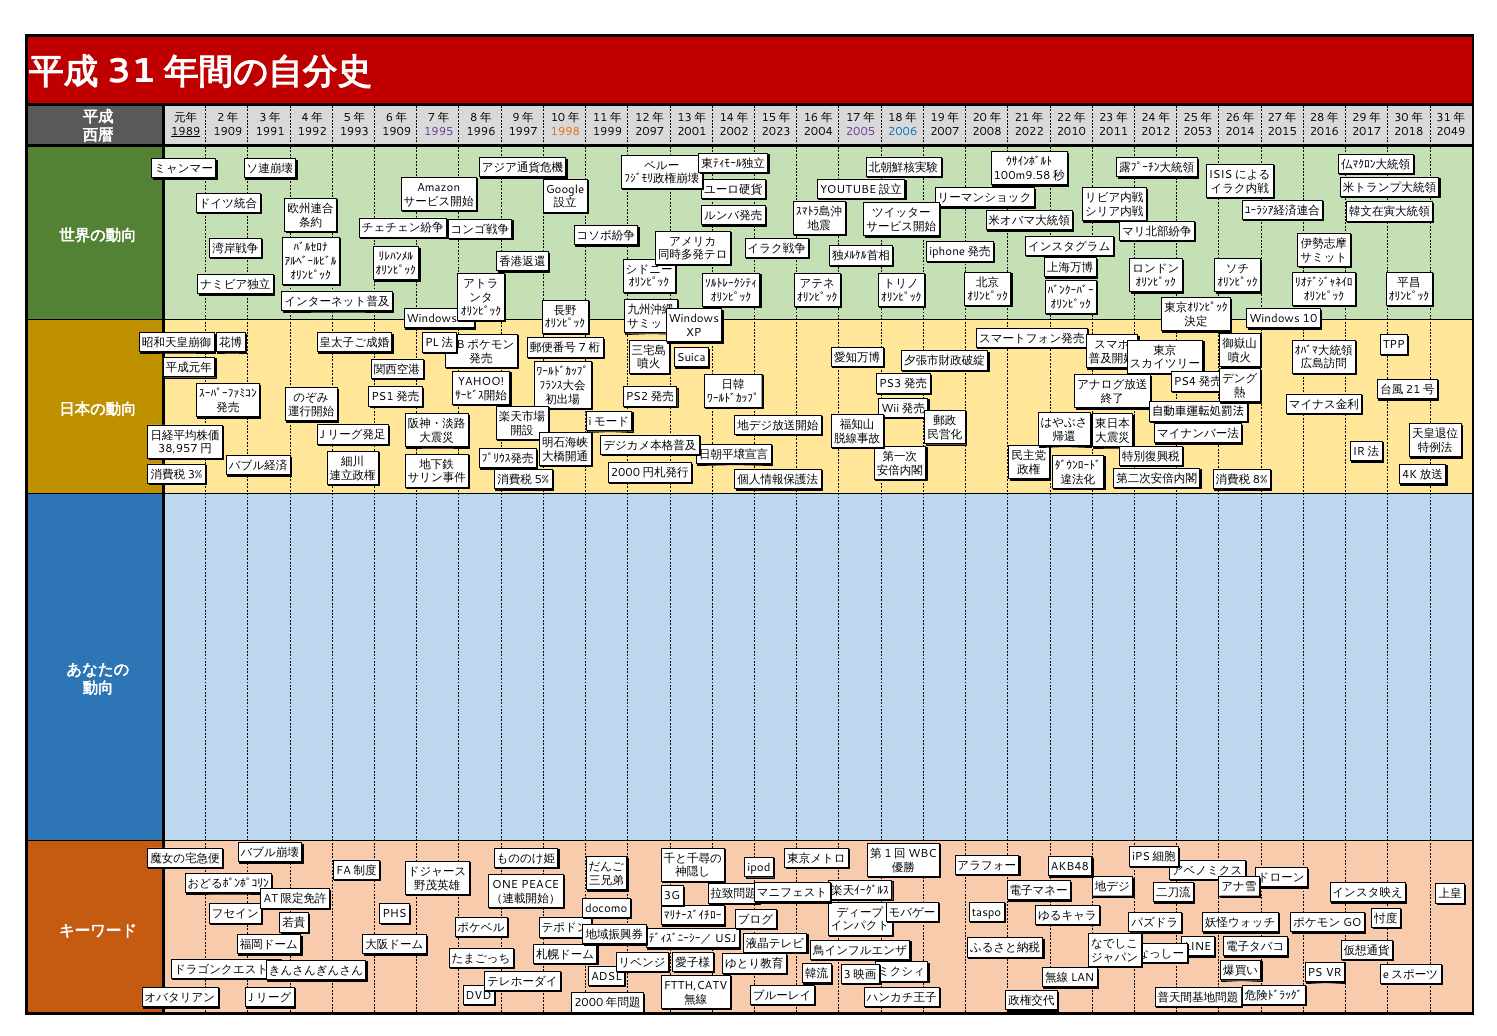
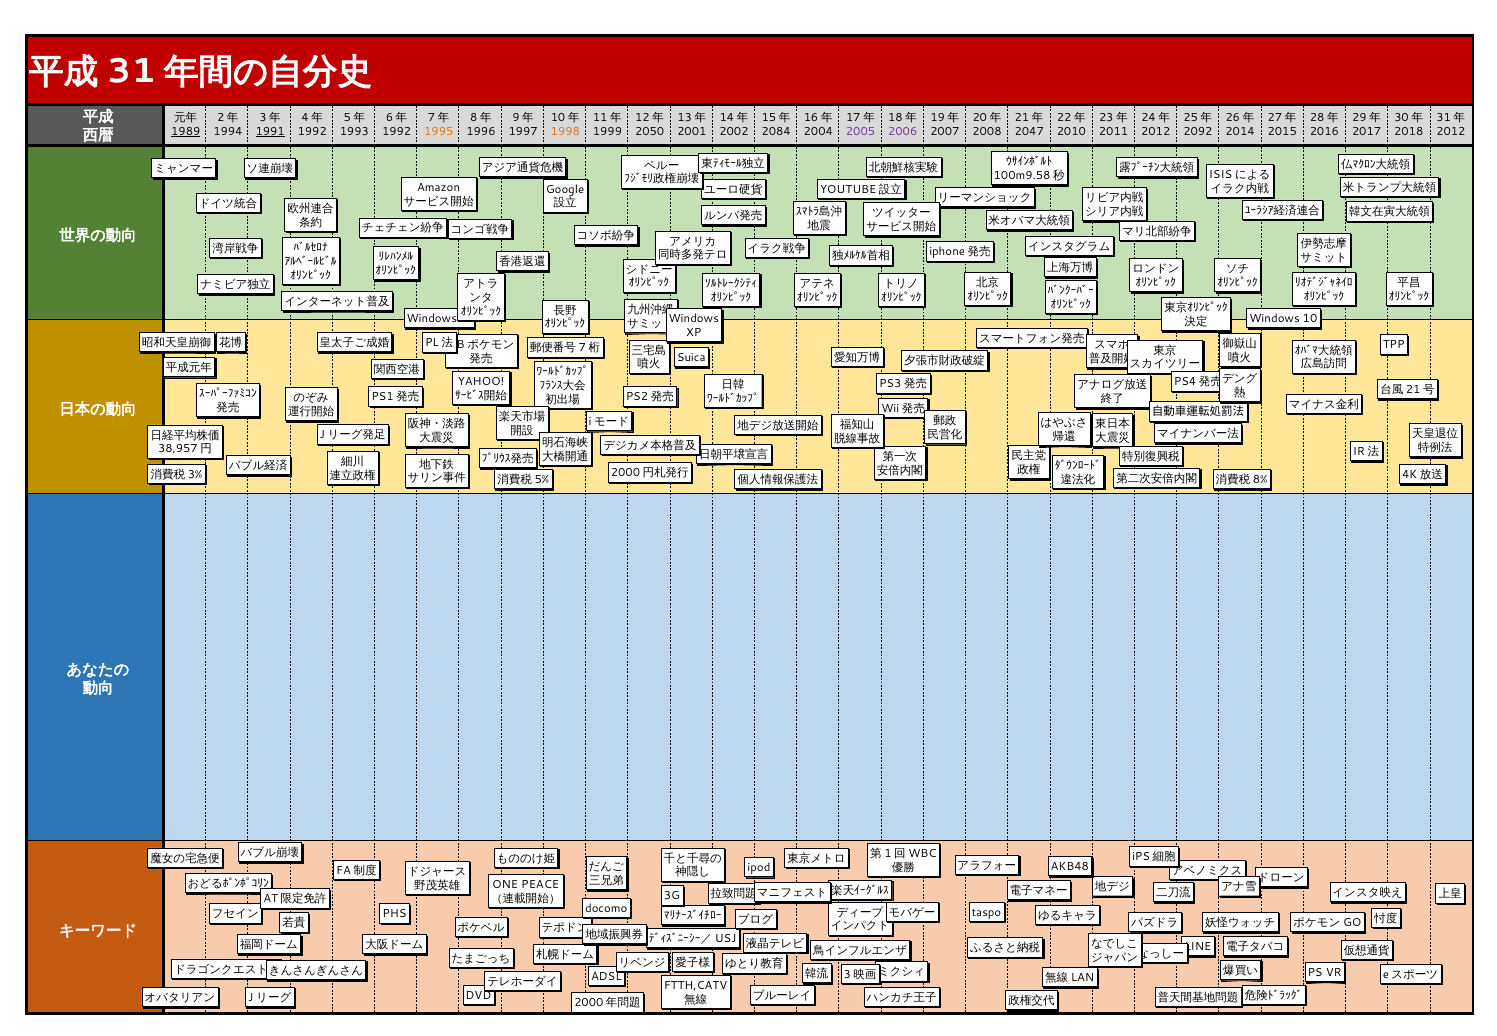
1909: 1909 -> 1994 (228, 132)
1991 underline: none -> present (270, 132)
1909: 1909 -> 1992 (397, 132)
1995 colour: purple -> orange (439, 132)
2097: 2097 -> 2050 (650, 132)
2023: 2023 -> 2084 (776, 132)
2006 colour: blue -> purple (903, 132)
2022: 2022 -> 2047 (1029, 132)
2053: 2053 -> 2092 (1198, 132)
2049: 2049 -> 2012 (1451, 132)
